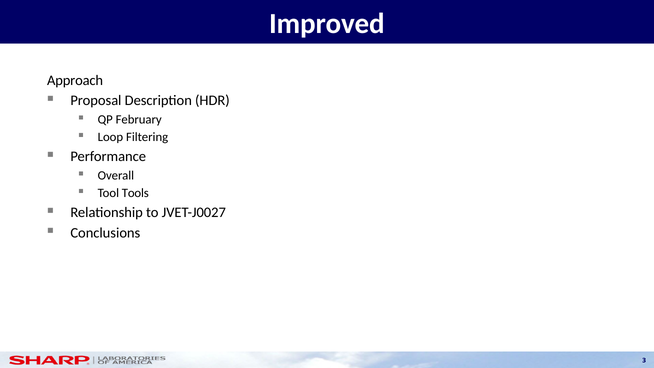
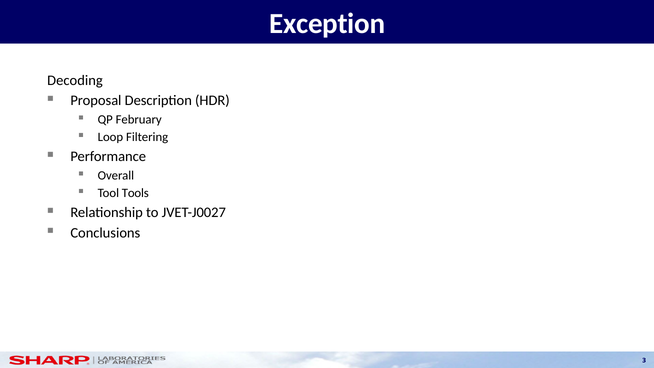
Improved: Improved -> Exception (327, 24)
Approach: Approach -> Decoding (75, 80)
